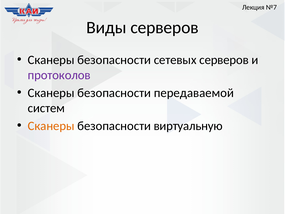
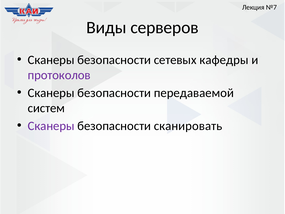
сетевых серверов: серверов -> кафедры (224, 60)
Сканеры colour: orange -> purple (51, 126)
виртуальную: виртуальную -> сканировать (188, 126)
